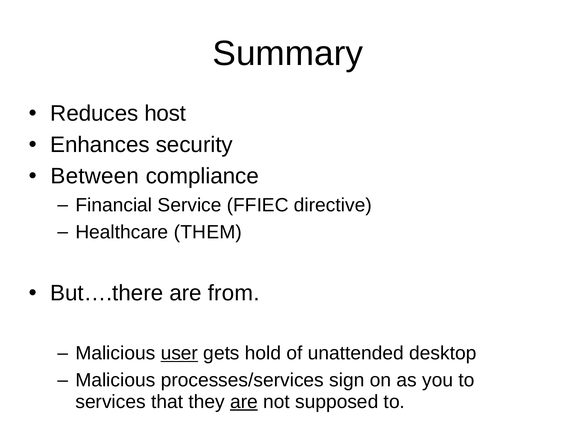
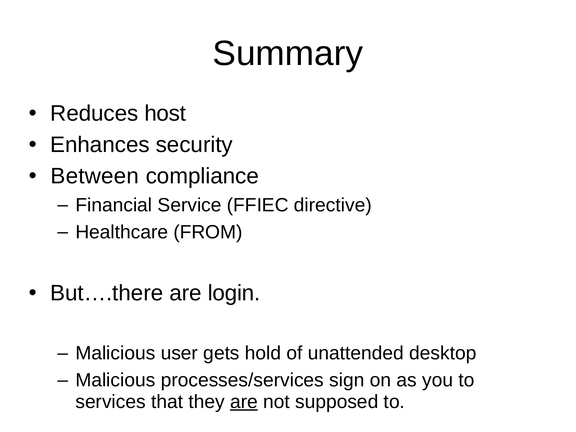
THEM: THEM -> FROM (208, 232)
from: from -> login (234, 293)
user underline: present -> none (179, 353)
